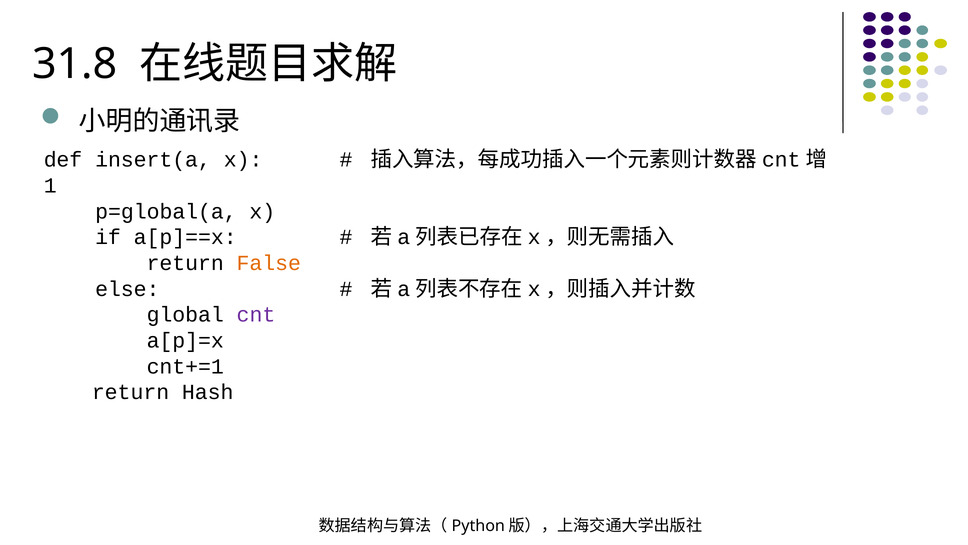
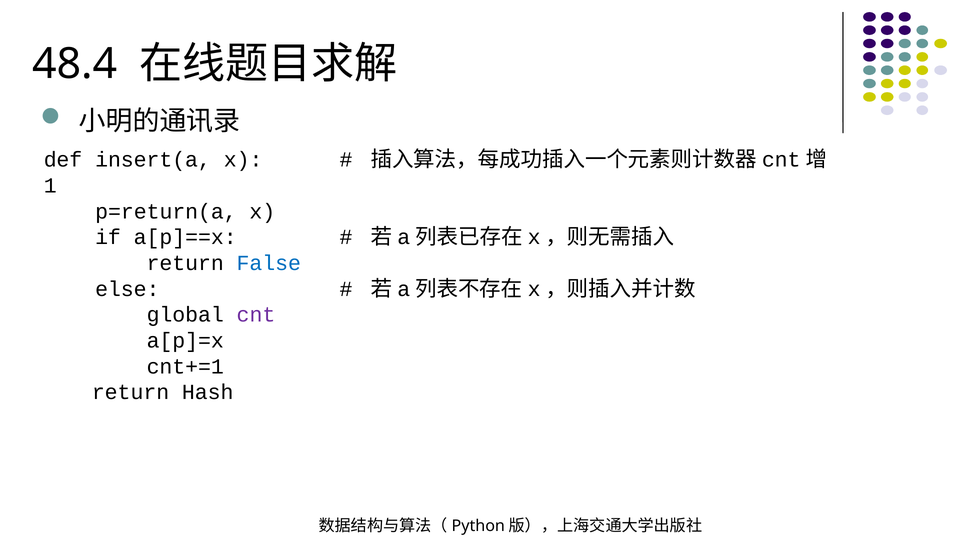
31.8: 31.8 -> 48.4 (75, 64)
p=global(a: p=global(a -> p=return(a (166, 211)
False colour: orange -> blue (269, 263)
